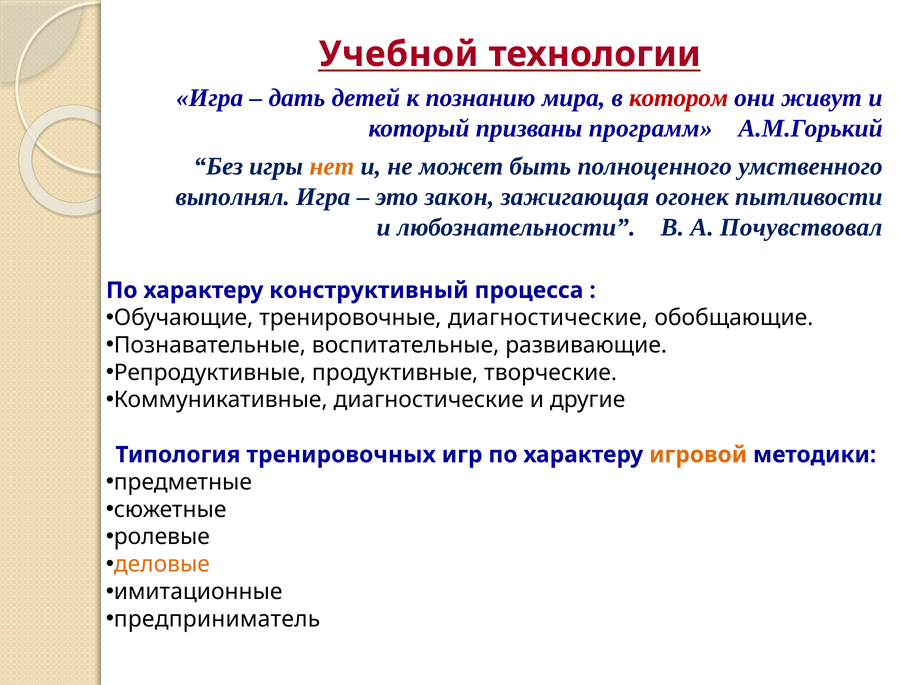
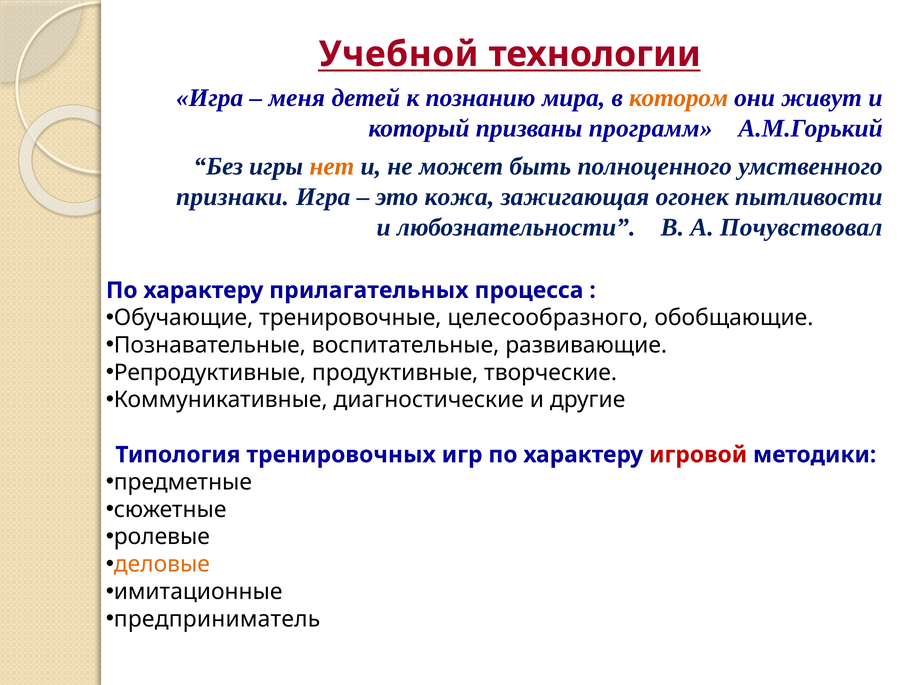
дать: дать -> меня (297, 98)
котором colour: red -> orange (679, 98)
выполнял: выполнял -> признаки (232, 197)
закон: закон -> кожа (459, 197)
конструктивный: конструктивный -> прилагательных (369, 290)
тренировочные диагностические: диагностические -> целесообразного (548, 318)
игровой colour: orange -> red (698, 455)
